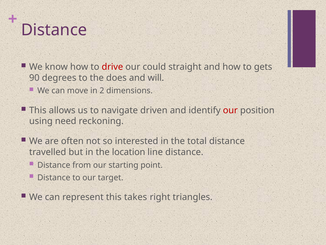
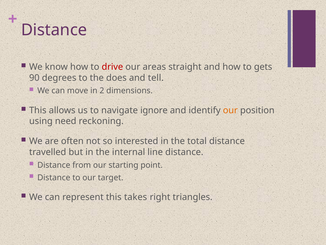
could: could -> areas (154, 67)
will: will -> tell (156, 78)
driven: driven -> ignore (154, 110)
our colour: red -> orange (230, 110)
location: location -> internal (129, 152)
